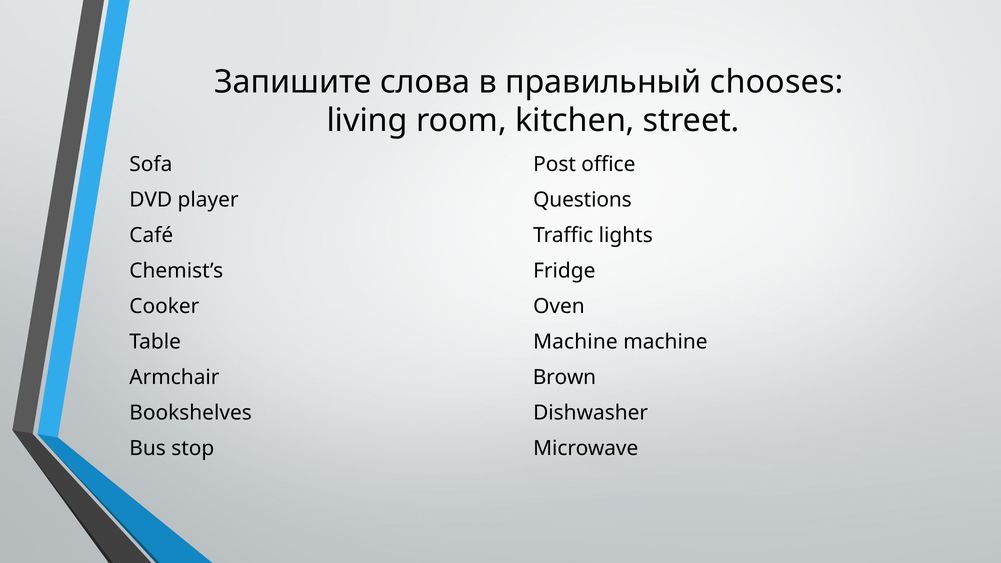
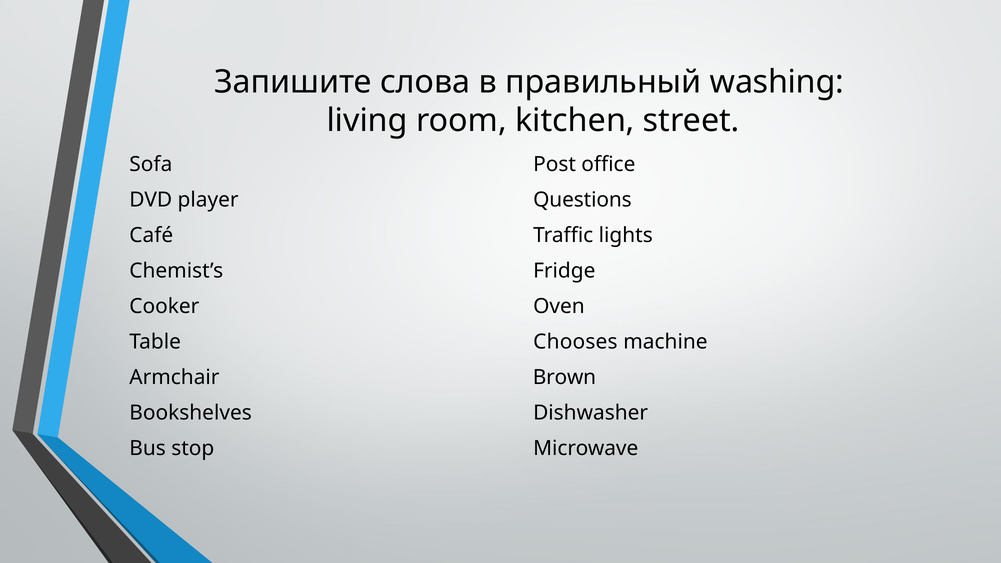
chooses: chooses -> washing (777, 82)
Machine: Machine -> Chooses (575, 342)
